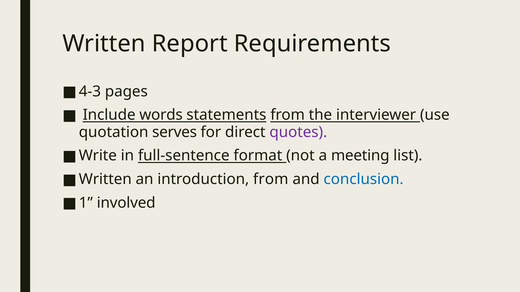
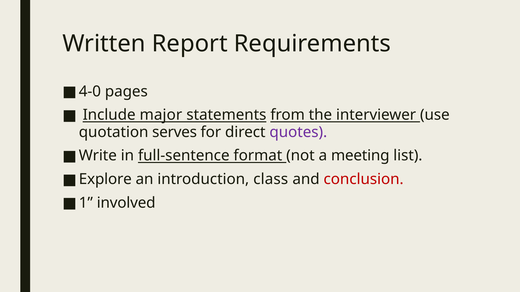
4-3: 4-3 -> 4-0 (90, 92)
words: words -> major (161, 115)
Written: Written -> Explore (105, 180)
introduction from: from -> class (271, 180)
conclusion colour: blue -> red (364, 180)
